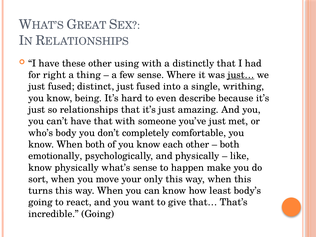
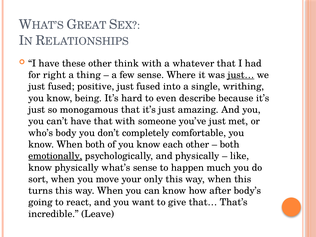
using: using -> think (127, 63)
distinctly: distinctly -> whatever (193, 63)
distinct: distinct -> positive (96, 86)
relationships: relationships -> monogamous (89, 110)
emotionally underline: none -> present (55, 156)
make: make -> much (219, 168)
least: least -> after (220, 191)
incredible Going: Going -> Leave (98, 214)
